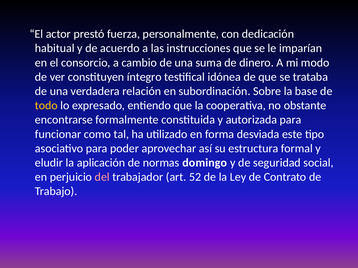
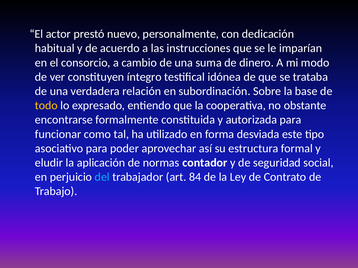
fuerza: fuerza -> nuevo (124, 34)
domingo: domingo -> contador (205, 163)
del colour: pink -> light blue (102, 177)
52: 52 -> 84 (195, 177)
